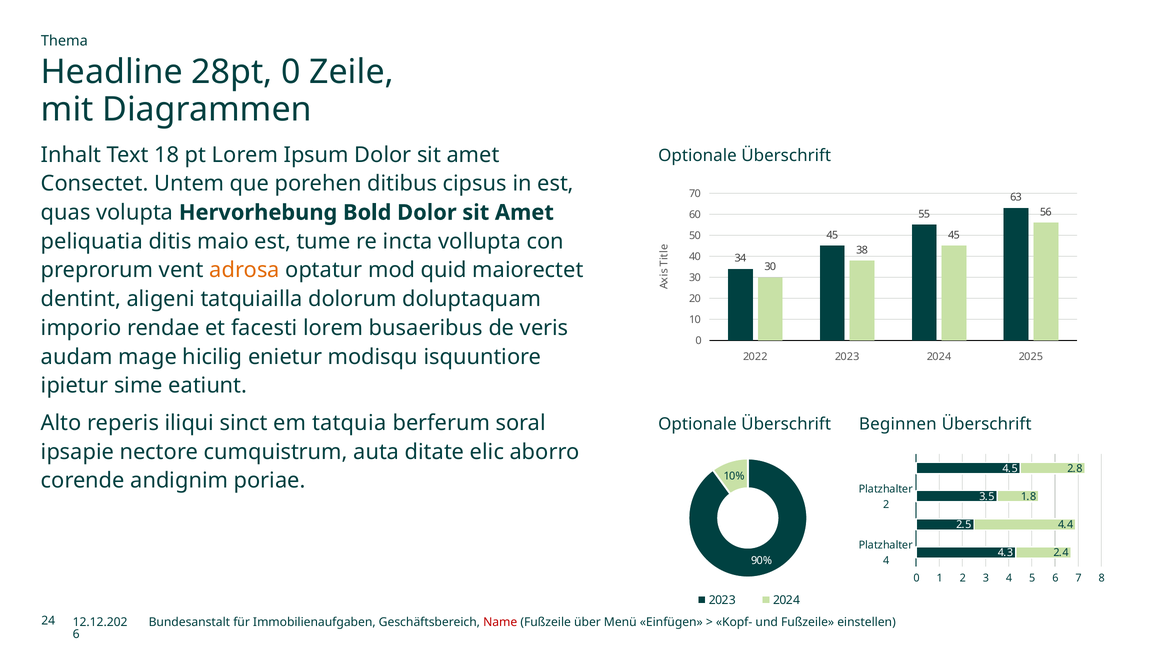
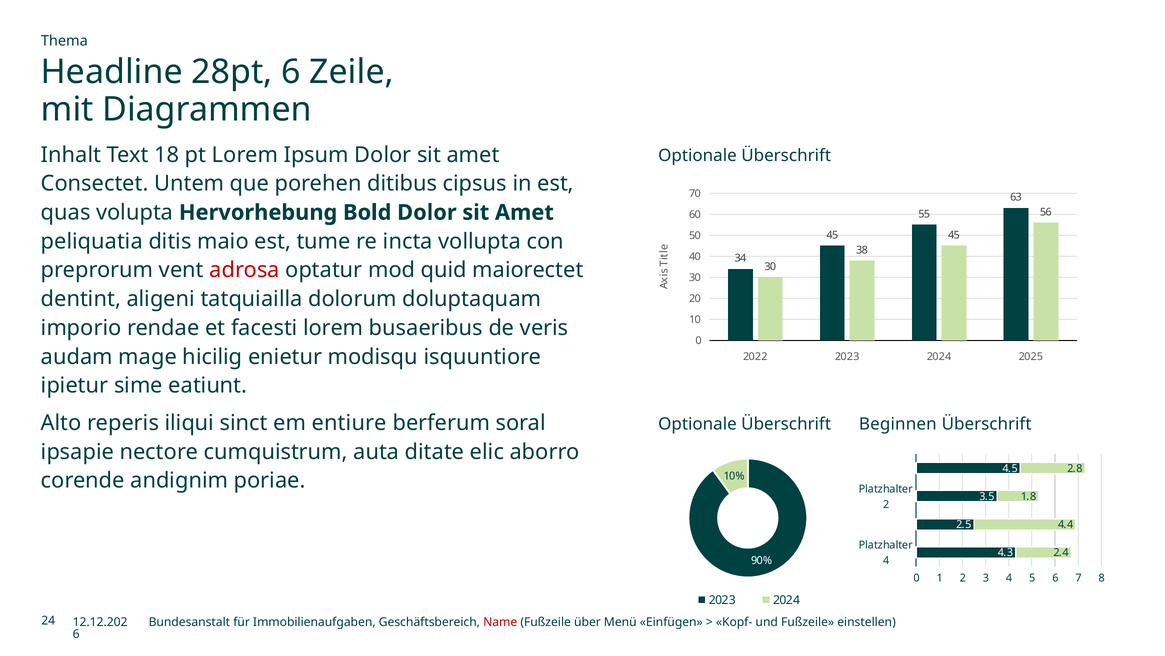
28pt 0: 0 -> 6 (291, 72)
adrosa colour: orange -> red (245, 270)
tatquia: tatquia -> entiure (349, 423)
